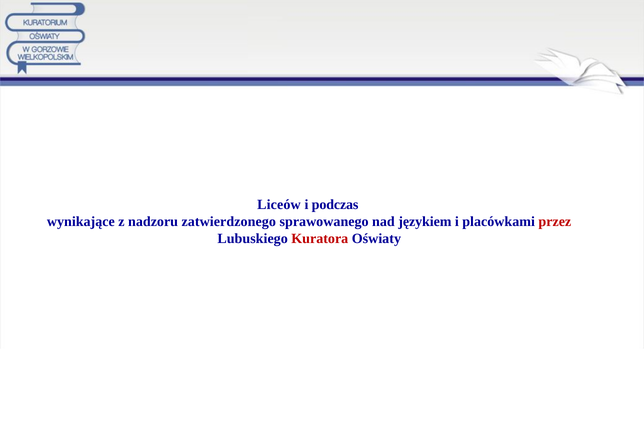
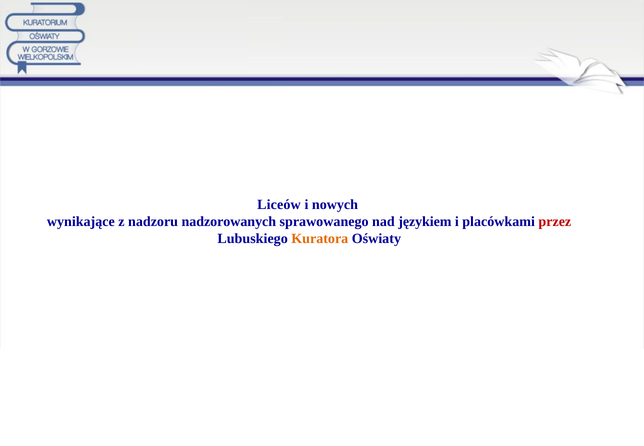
podczas: podczas -> nowych (335, 205)
zatwierdzonego: zatwierdzonego -> nadzorowanych (229, 222)
Kuratora colour: red -> orange (320, 238)
